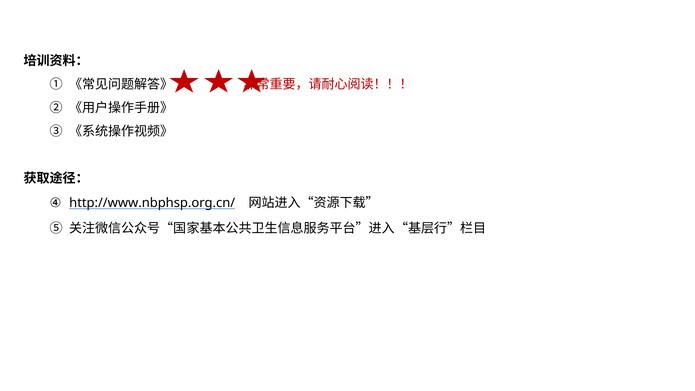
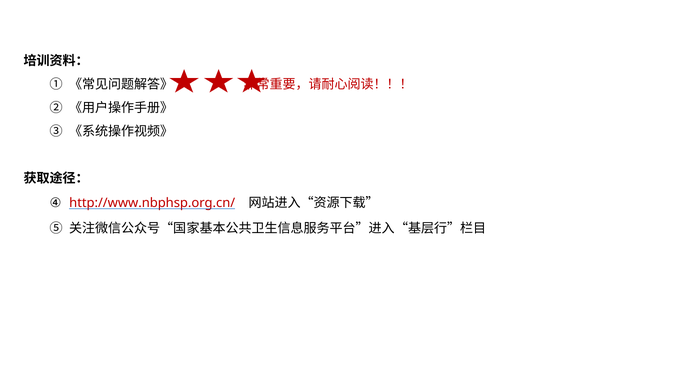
http://www.nbphsp.org.cn/ colour: black -> red (152, 203)
